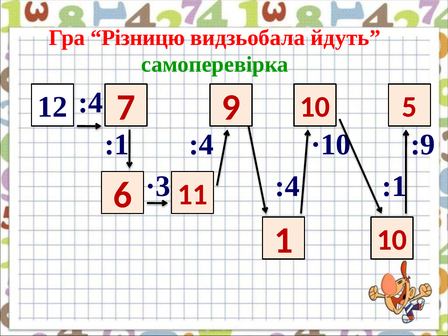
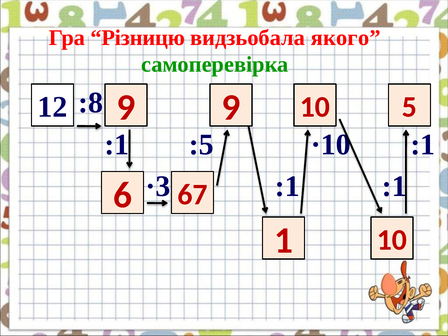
йдуть: йдуть -> якого (346, 38)
:4: :4 -> :8 (91, 103)
12 7: 7 -> 9 (126, 108)
:4: :4 -> :5 (201, 145)
:9: :9 -> :1 (423, 145)
:4: :4 -> :1 (287, 186)
11: 11 -> 67 (192, 195)
